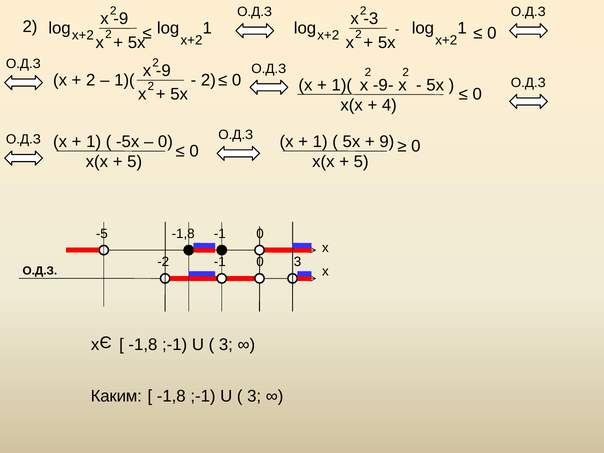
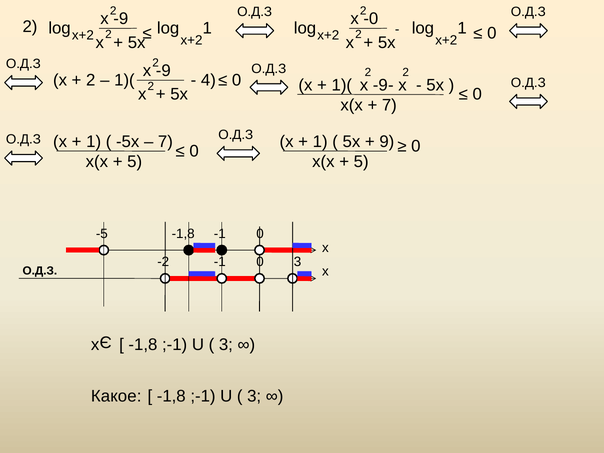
-3: -3 -> -0 (371, 19)
2: 2 -> 4 (208, 80)
4: 4 -> 7 (389, 105)
0: 0 -> 7 (165, 142)
Каким: Каким -> Какое (116, 396)
